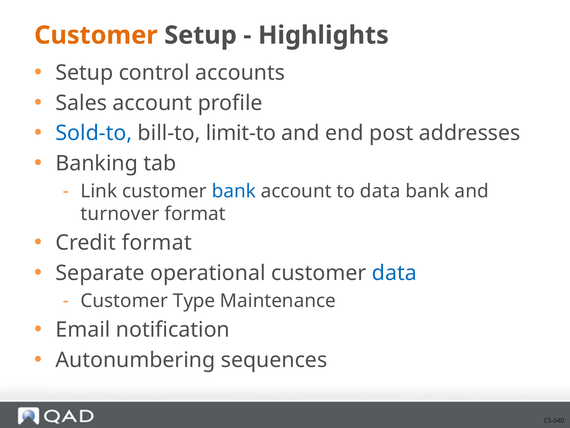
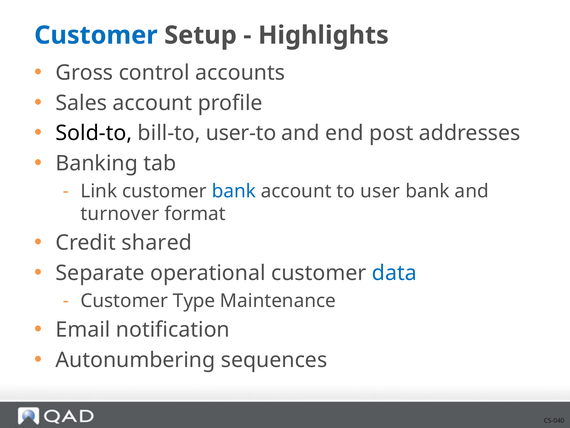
Customer colour: orange -> blue (96, 35)
Setup: Setup -> Gross (84, 73)
Sold-to colour: blue -> black (94, 133)
limit-to: limit-to -> user-to (241, 133)
to data: data -> user (380, 191)
Credit format: format -> shared (157, 243)
